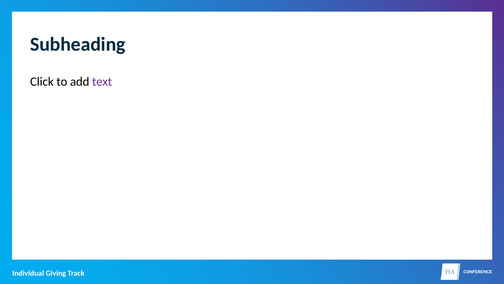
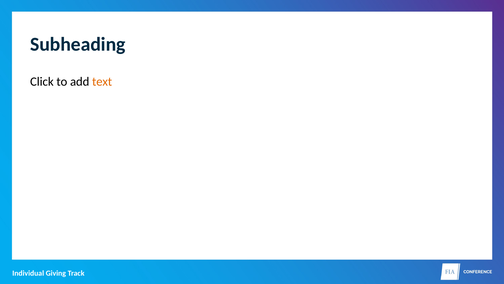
text colour: purple -> orange (102, 82)
